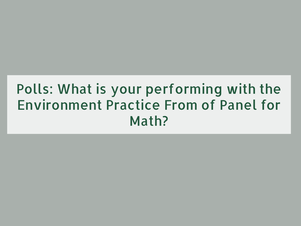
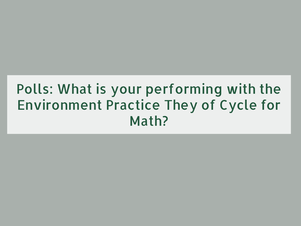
From: From -> They (181, 105)
Panel: Panel -> Cycle (238, 105)
